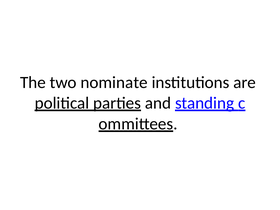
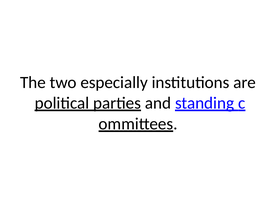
nominate: nominate -> especially (114, 82)
